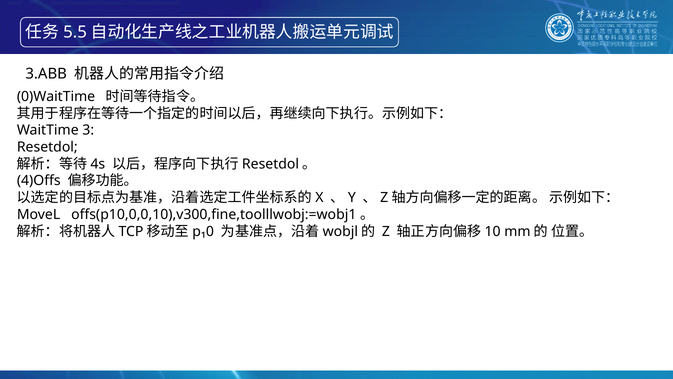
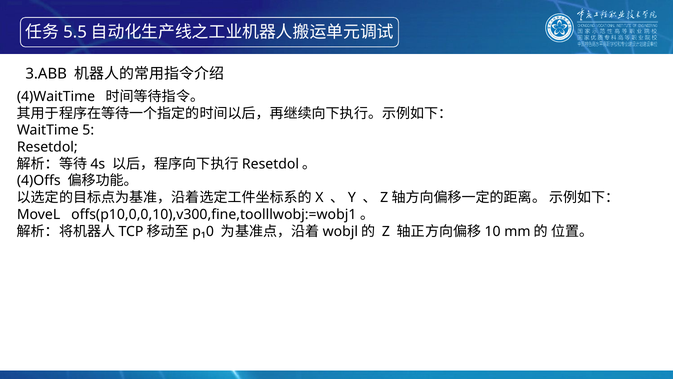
0)WaitTime: 0)WaitTime -> 4)WaitTime (56, 96)
3: 3 -> 5 (88, 130)
